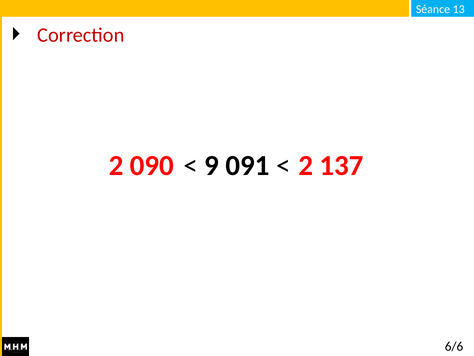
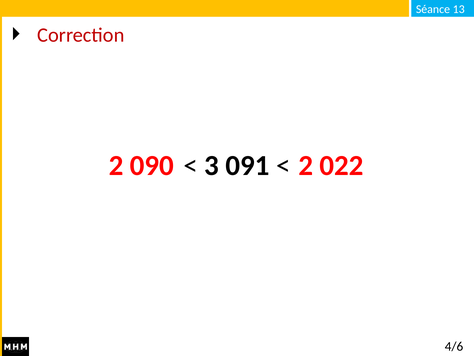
9: 9 -> 3 (212, 165)
137: 137 -> 022 (342, 165)
6/6: 6/6 -> 4/6 (454, 346)
